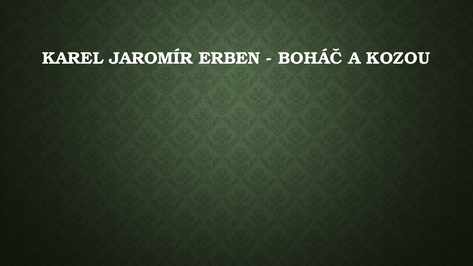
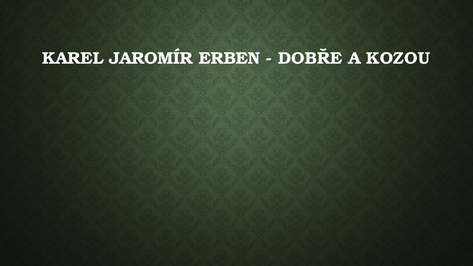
BOHÁČ: BOHÁČ -> DOBŘE (310, 58)
